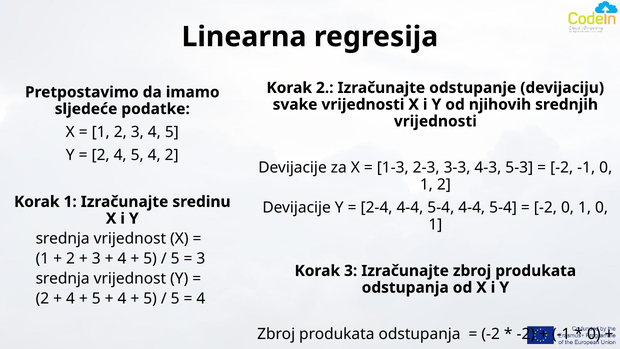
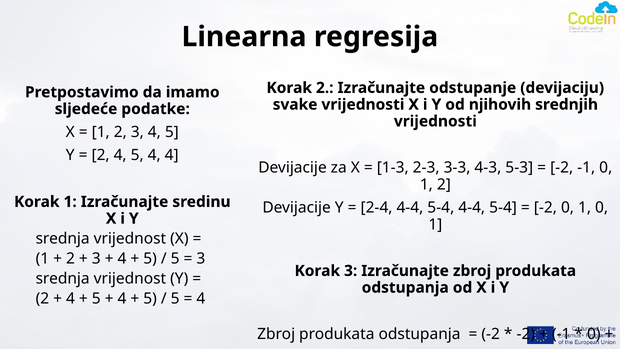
4 2: 2 -> 4 (172, 155)
